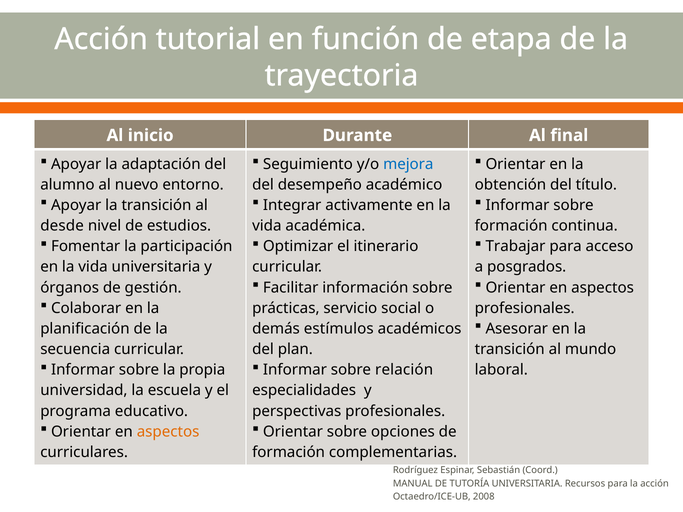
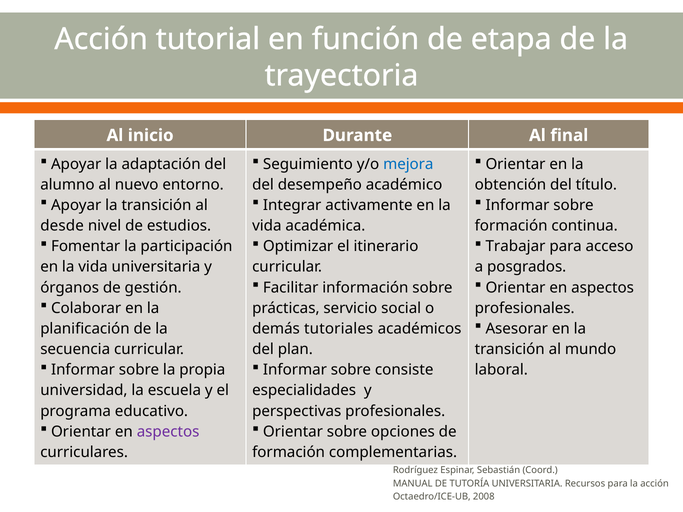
estímulos: estímulos -> tutoriales (339, 329)
relación: relación -> consiste (404, 370)
aspectos colour: orange -> purple (168, 432)
